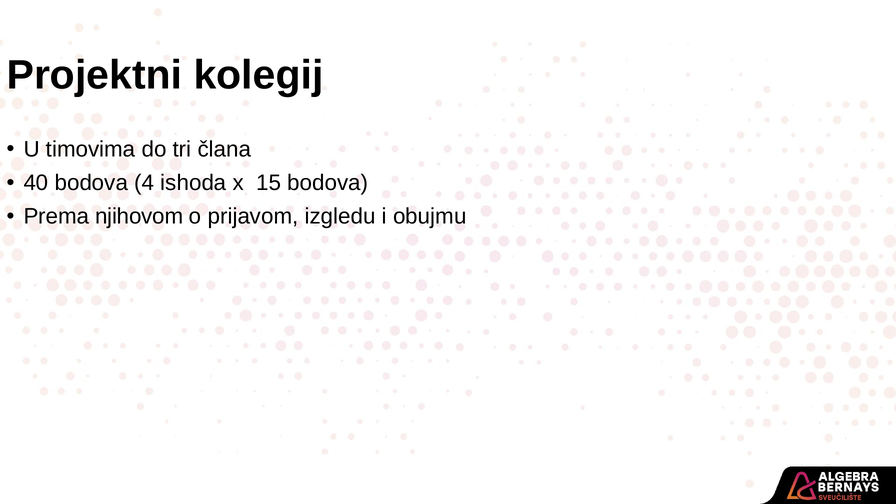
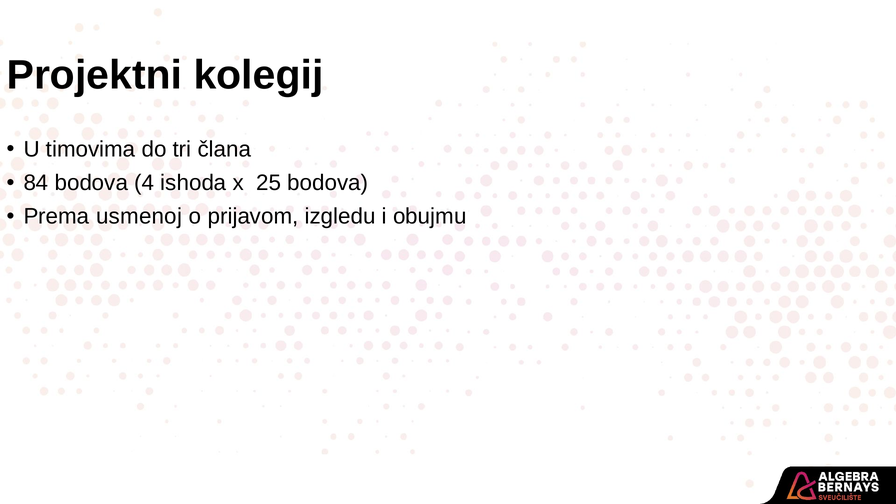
40: 40 -> 84 (36, 183)
15: 15 -> 25 (269, 183)
njihovom: njihovom -> usmenoj (139, 217)
